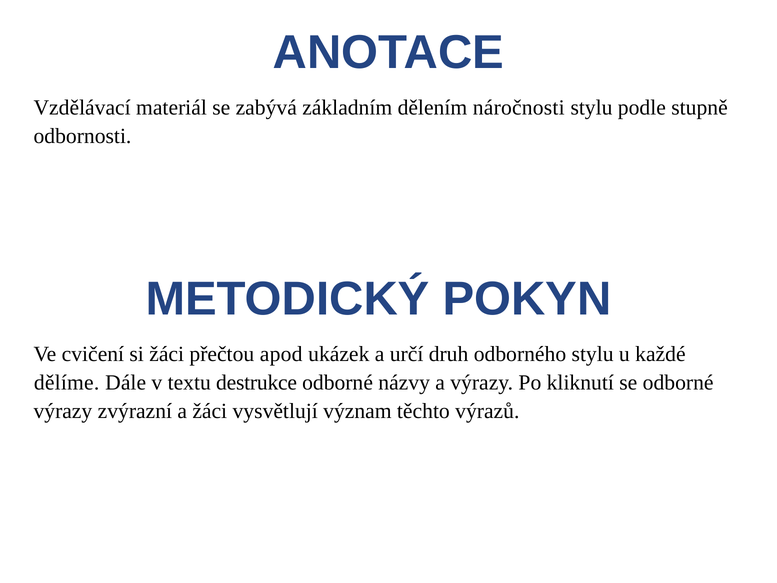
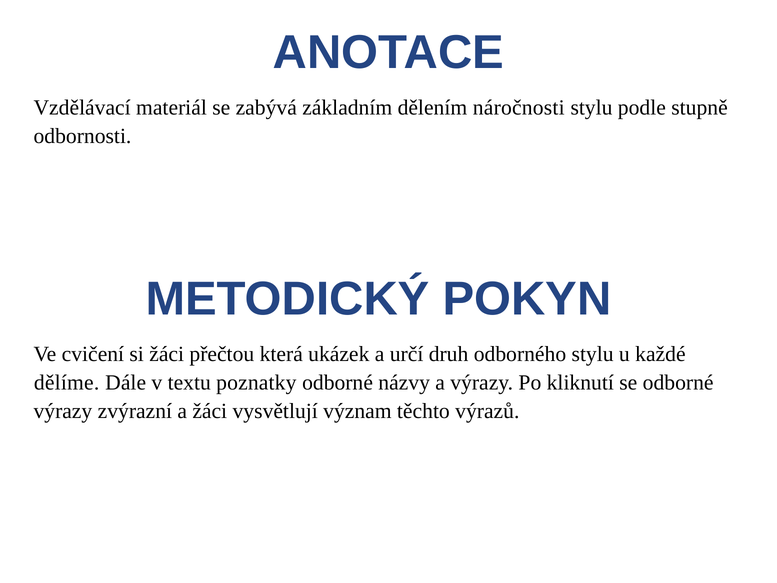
apod: apod -> která (281, 354)
destrukce: destrukce -> poznatky (256, 382)
